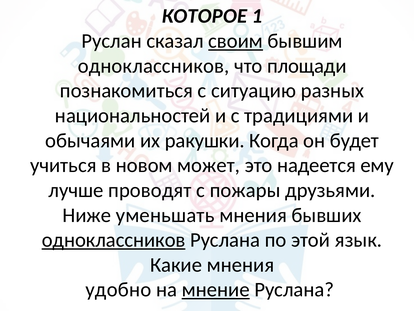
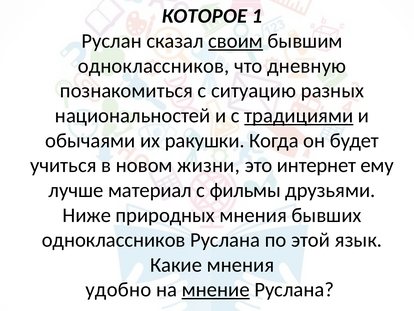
площади: площади -> дневную (307, 66)
традициями underline: none -> present (299, 115)
может: может -> жизни (209, 165)
надеется: надеется -> интернет (317, 165)
проводят: проводят -> материал (150, 190)
пожары: пожары -> фильмы (245, 190)
уменьшать: уменьшать -> природных (165, 215)
одноклассников underline: present -> none (114, 240)
